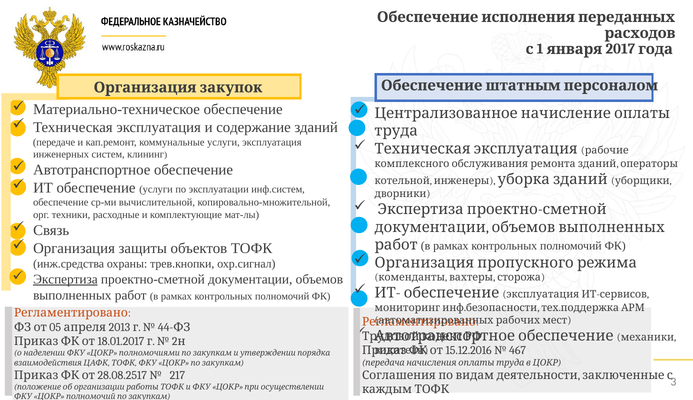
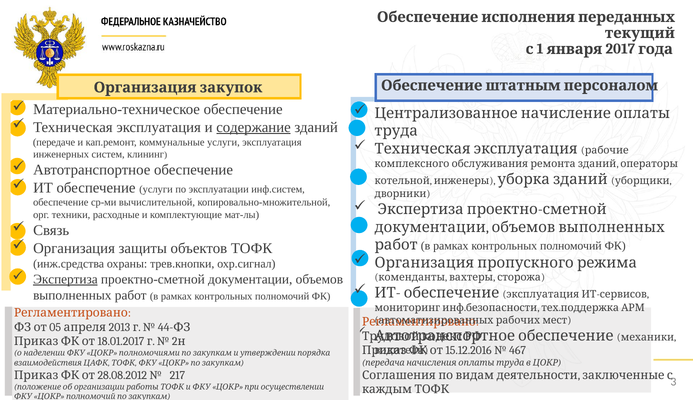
расходов: расходов -> текущий (640, 33)
содержание underline: none -> present (254, 127)
28.08.2517: 28.08.2517 -> 28.08.2012 (122, 375)
